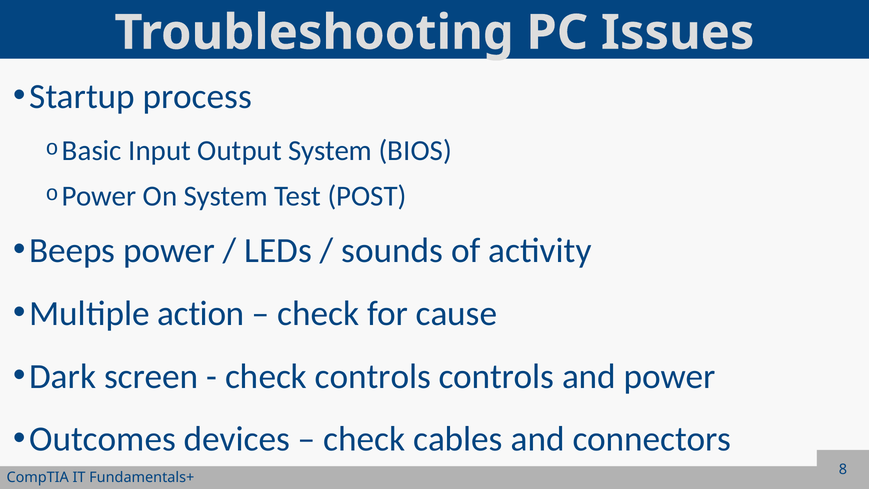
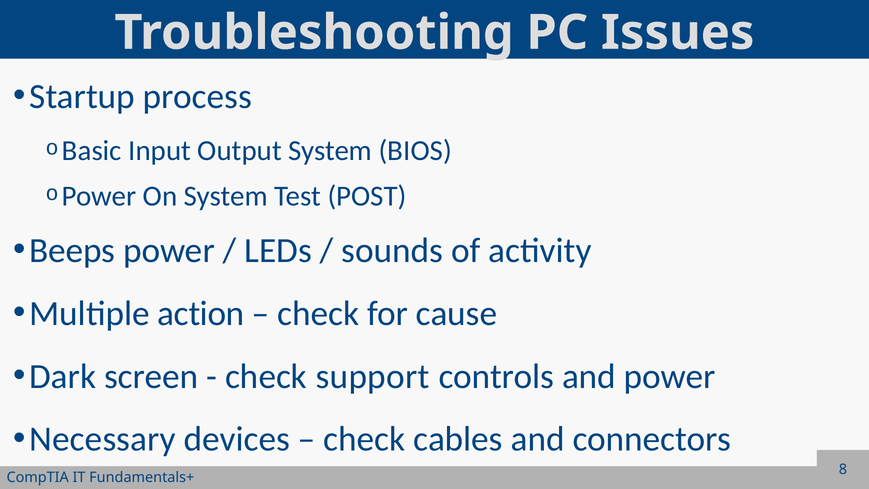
check controls: controls -> support (373, 376)
Outcomes: Outcomes -> Necessary (103, 439)
